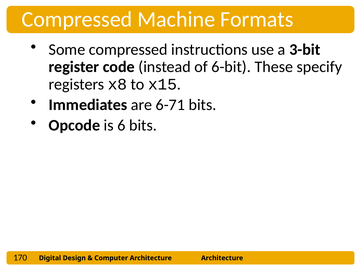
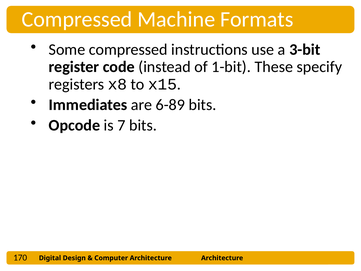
6-bit: 6-bit -> 1-bit (231, 67)
6-71: 6-71 -> 6-89 (170, 105)
6: 6 -> 7 (121, 125)
